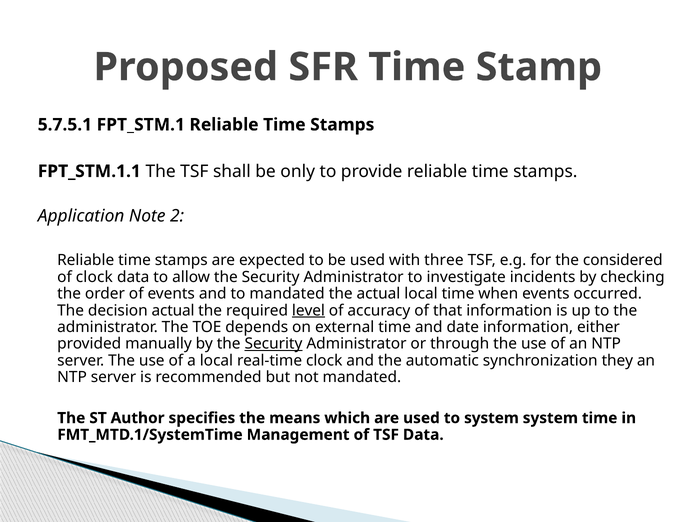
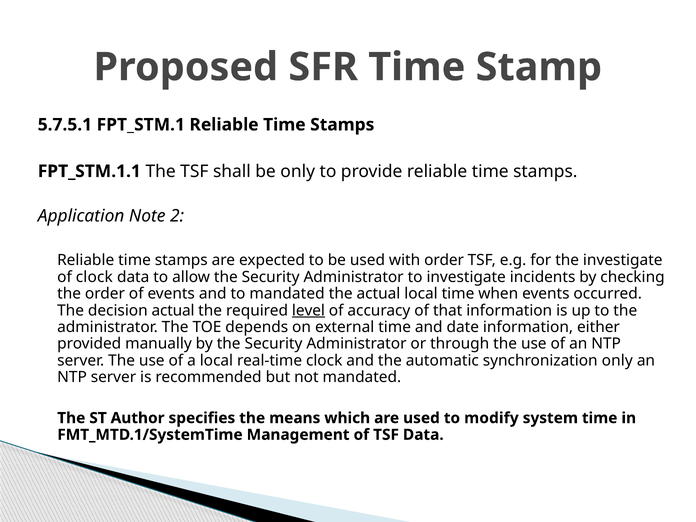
with three: three -> order (444, 260)
the considered: considered -> investigate (623, 260)
Security underline: present -> none (274, 344)
synchronization they: they -> only (617, 361)
to system: system -> modify (491, 418)
